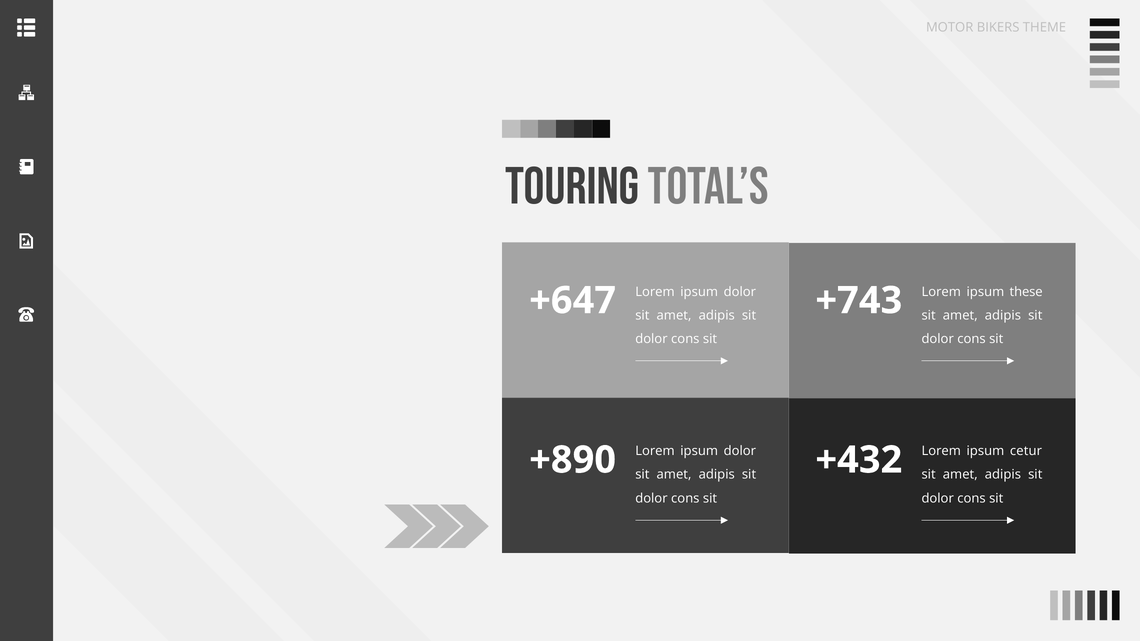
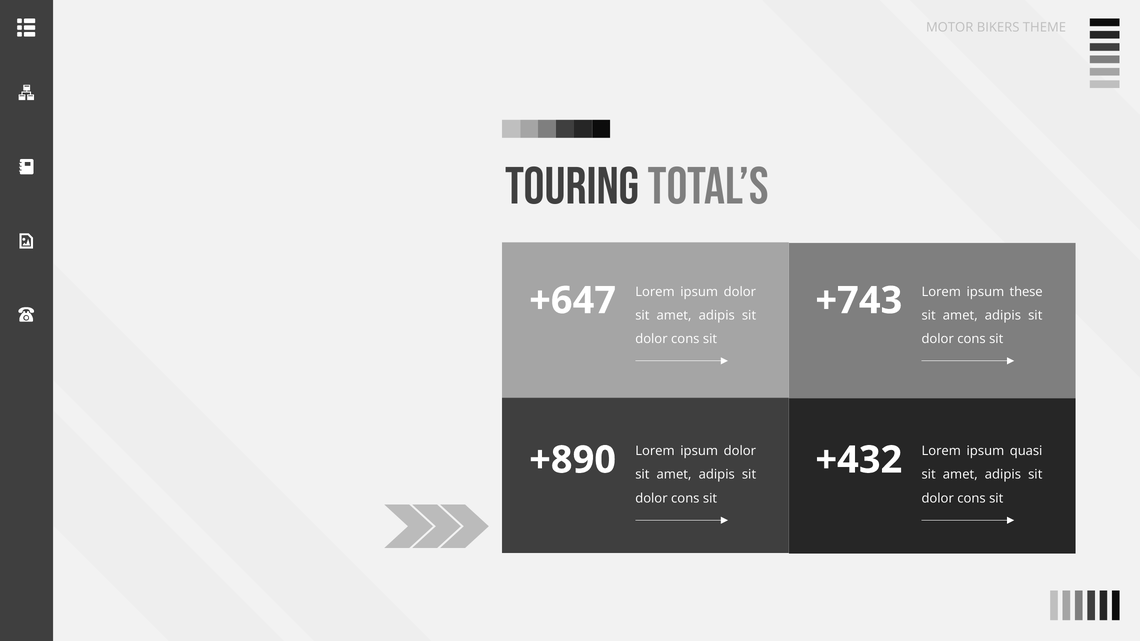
cetur: cetur -> quasi (1026, 451)
